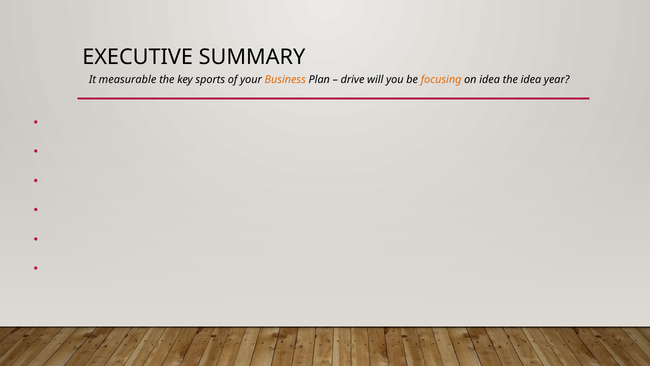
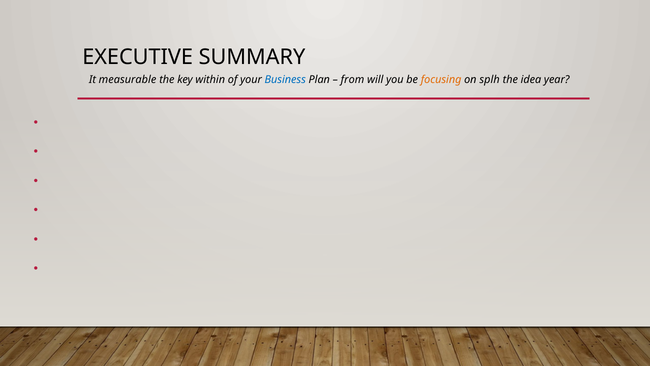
sports: sports -> within (210, 80)
Business colour: orange -> blue (285, 80)
drive: drive -> from (352, 80)
on idea: idea -> splh (490, 80)
